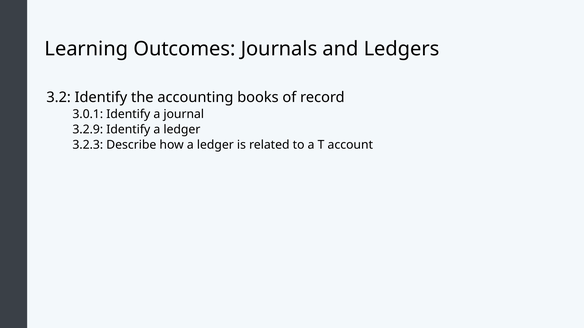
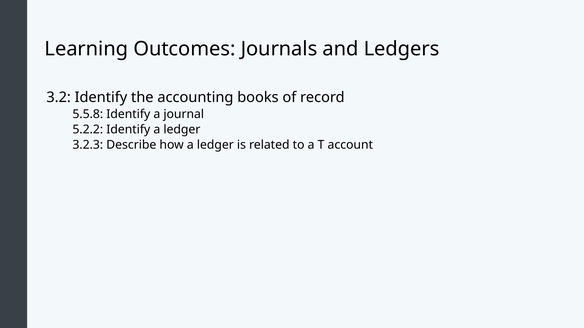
3.0.1: 3.0.1 -> 5.5.8 (88, 114)
3.2.9: 3.2.9 -> 5.2.2 (88, 130)
